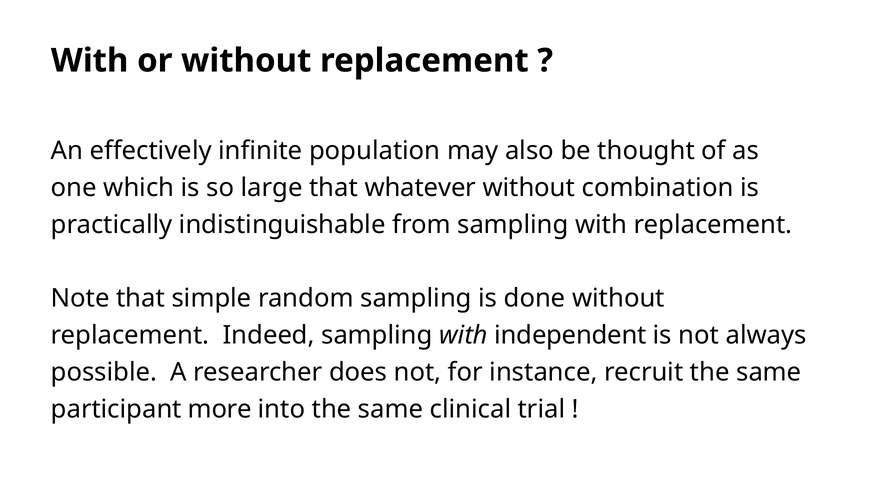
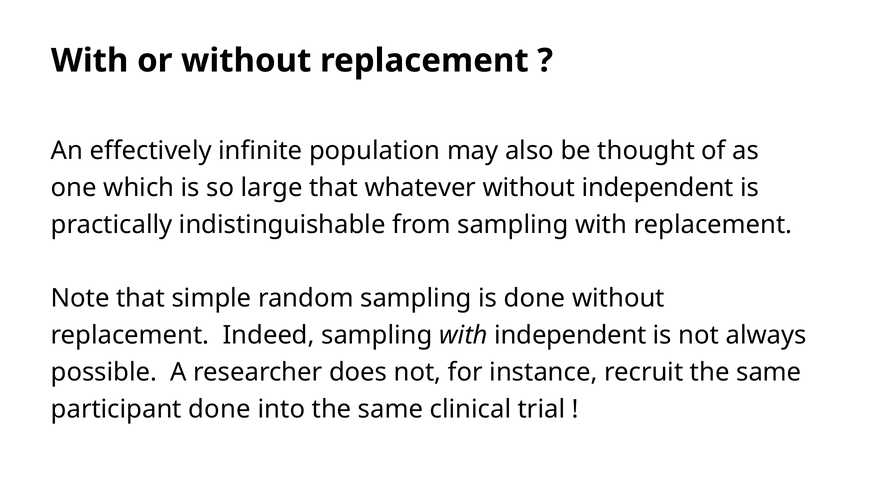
without combination: combination -> independent (658, 187)
participant more: more -> done (220, 409)
